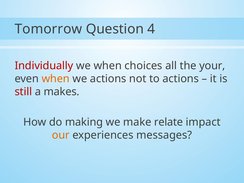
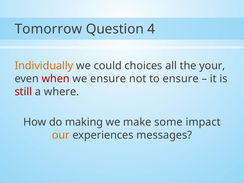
Individually colour: red -> orange (44, 66)
we when: when -> could (108, 66)
when colour: orange -> red (56, 79)
we actions: actions -> ensure (108, 79)
to actions: actions -> ensure (181, 79)
makes: makes -> where (62, 92)
relate: relate -> some (168, 122)
